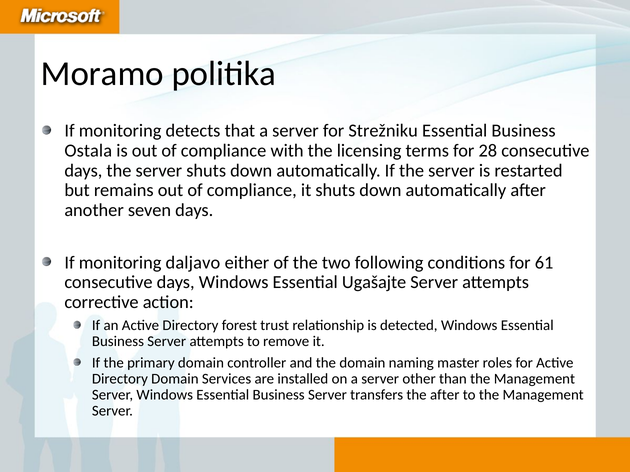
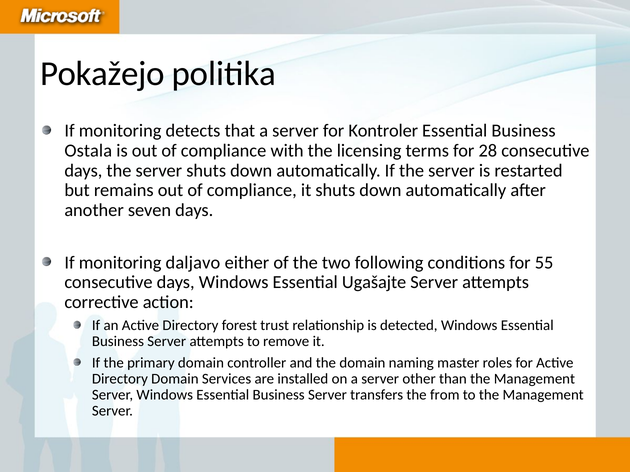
Moramo: Moramo -> Pokažejo (102, 74)
Strežniku: Strežniku -> Kontroler (383, 131)
61: 61 -> 55 (544, 263)
the after: after -> from (445, 395)
